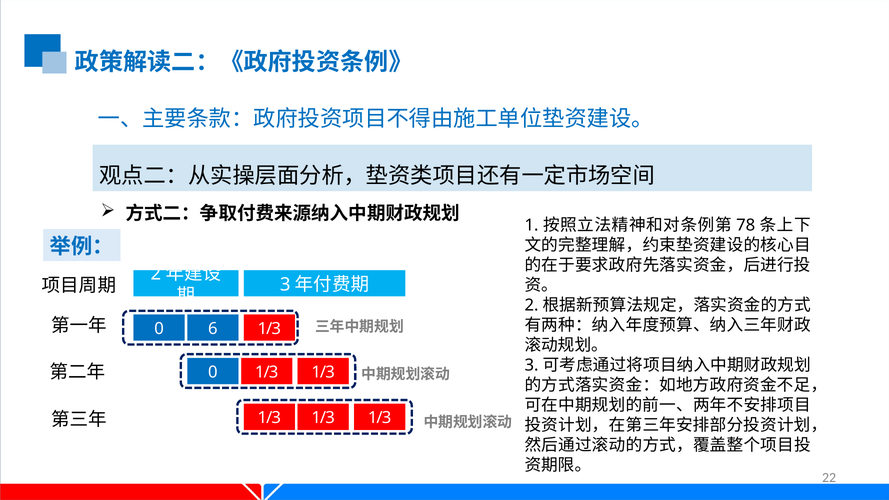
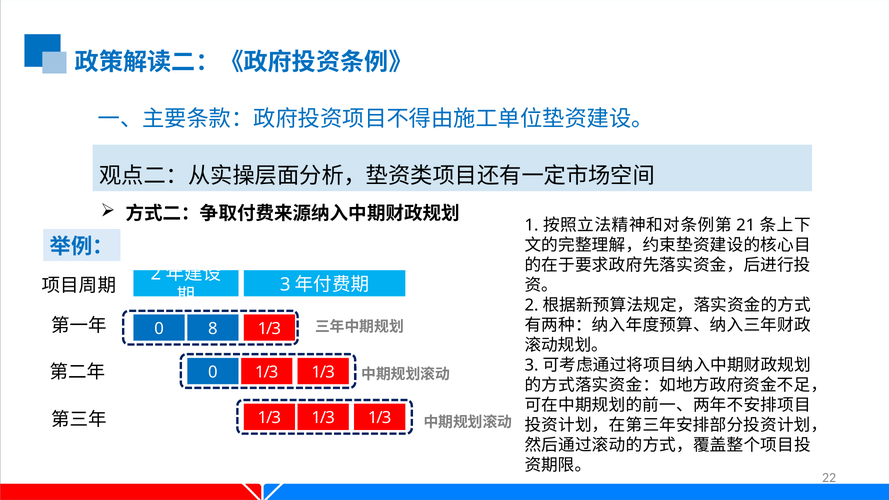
78: 78 -> 21 (746, 225)
6: 6 -> 8 (213, 329)
